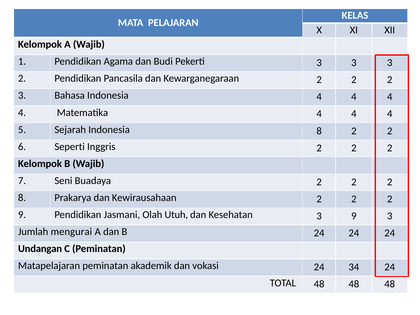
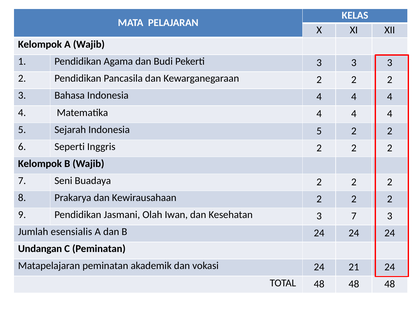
Indonesia 8: 8 -> 5 (319, 131)
Utuh: Utuh -> Iwan (176, 215)
3 9: 9 -> 7 (354, 216)
mengurai: mengurai -> esensialis (71, 232)
34: 34 -> 21 (354, 267)
